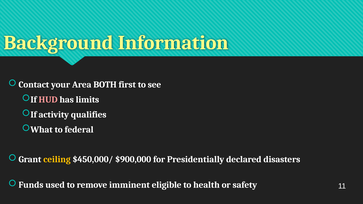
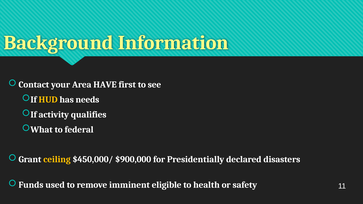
BOTH: BOTH -> HAVE (105, 85)
HUD colour: pink -> yellow (48, 100)
limits: limits -> needs (87, 100)
